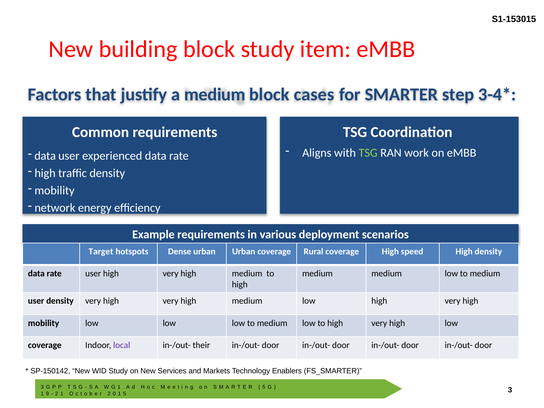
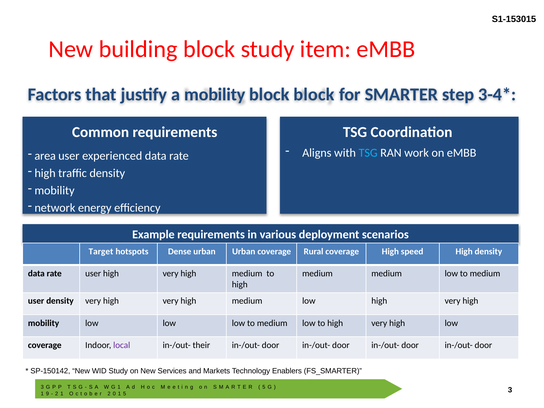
a medium: medium -> mobility (215, 95)
block cases: cases -> block (314, 95)
TSG colour: light green -> light blue (368, 153)
data: data -> area (45, 156)
